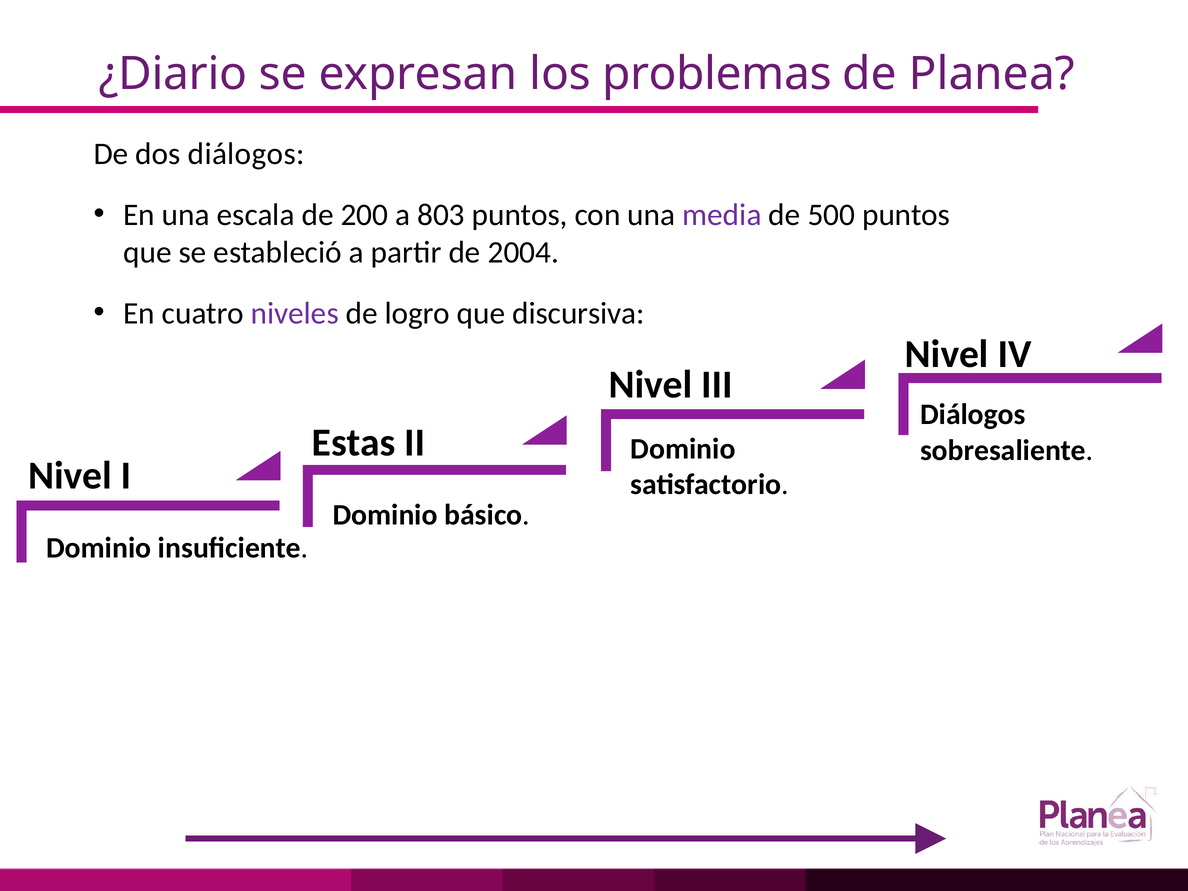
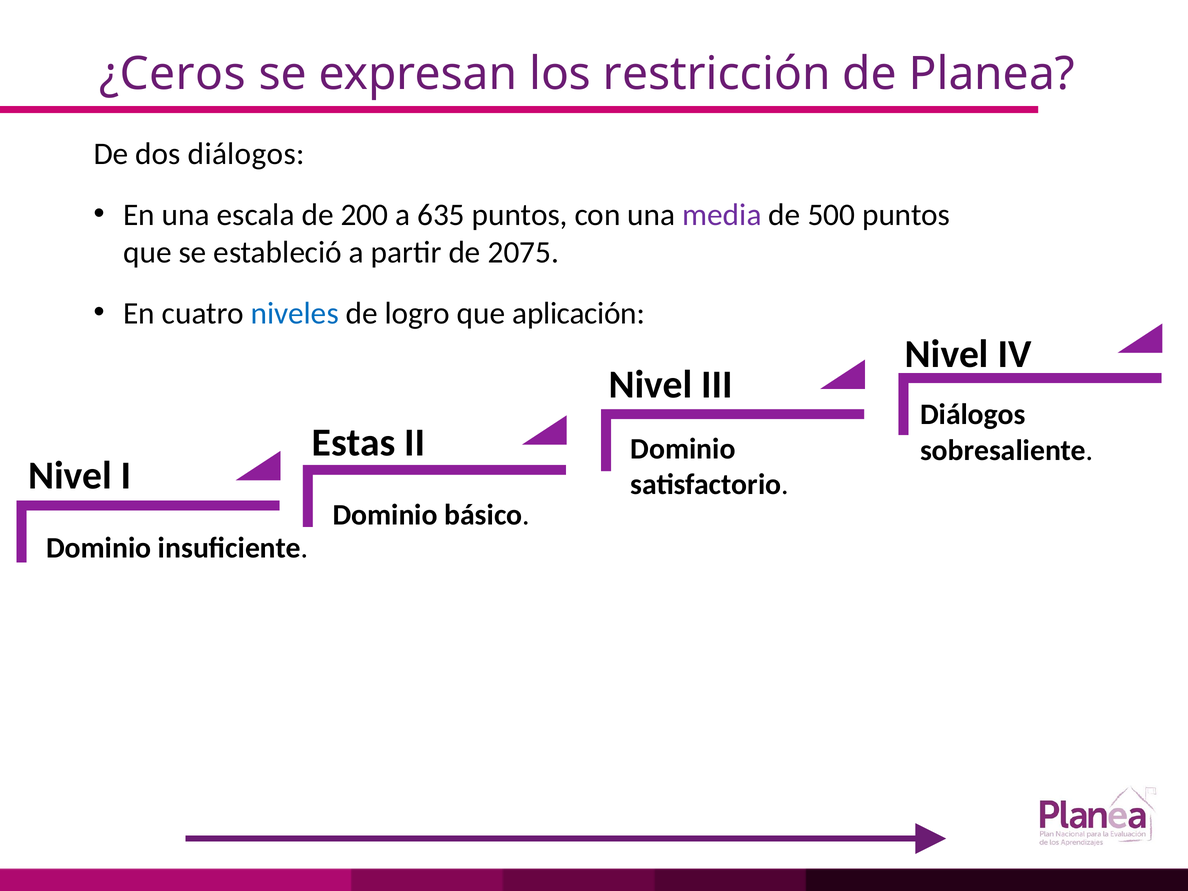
¿Diario: ¿Diario -> ¿Ceros (172, 74)
problemas: problemas -> restricción (717, 74)
803: 803 -> 635 (441, 215)
2004: 2004 -> 2075 (523, 252)
niveles colour: purple -> blue (295, 313)
discursiva: discursiva -> aplicación (579, 313)
